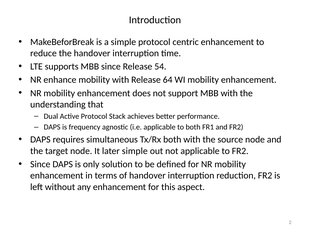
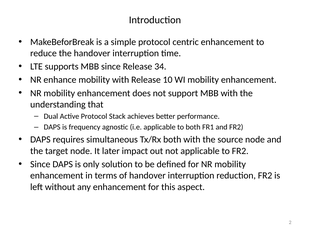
54: 54 -> 34 (160, 66)
64: 64 -> 10 (168, 80)
later simple: simple -> impact (135, 151)
